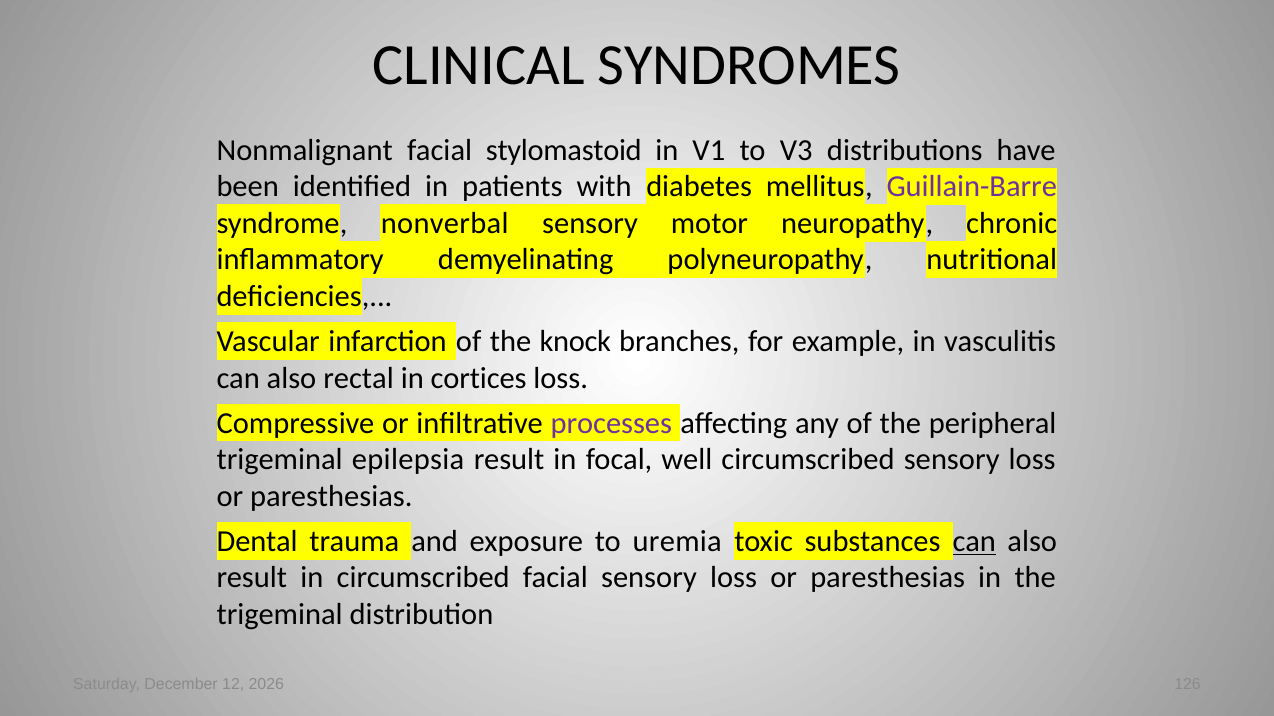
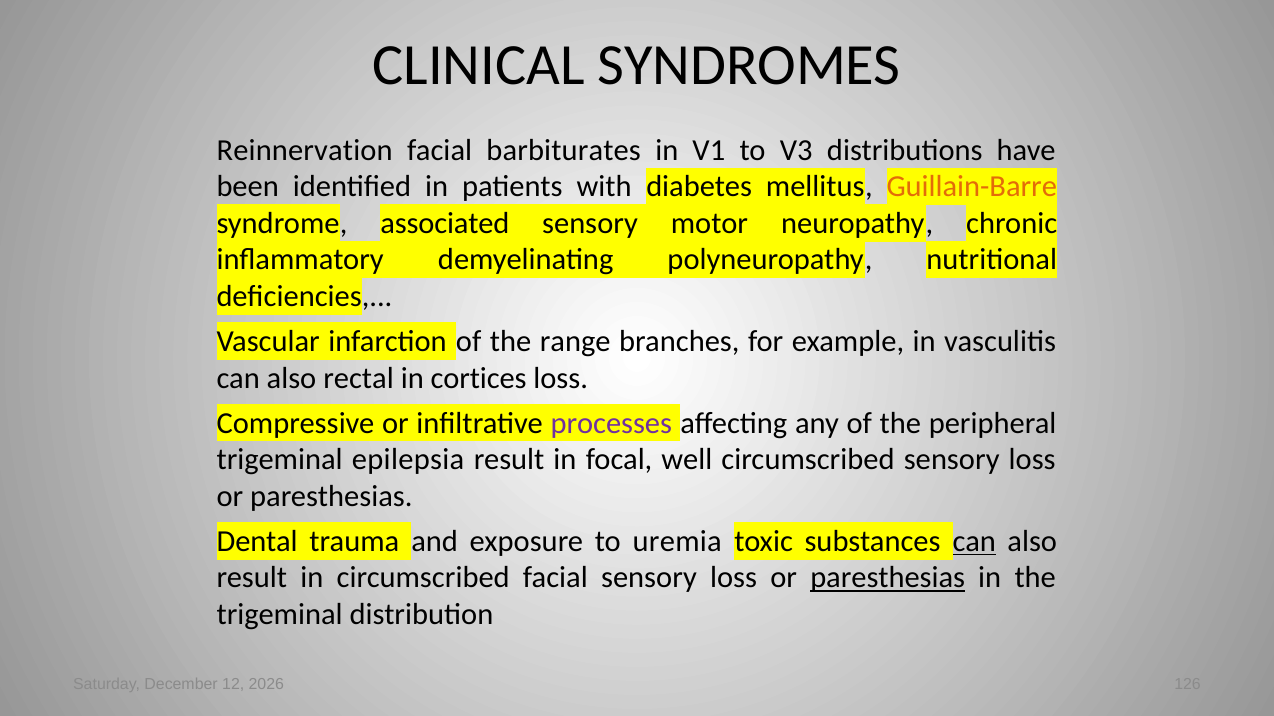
Nonmalignant: Nonmalignant -> Reinnervation (305, 150)
stylomastoid: stylomastoid -> barbiturates (564, 150)
Guillain-Barre colour: purple -> orange (972, 187)
nonverbal: nonverbal -> associated (445, 223)
knock: knock -> range (575, 342)
paresthesias underline: none -> present (888, 578)
